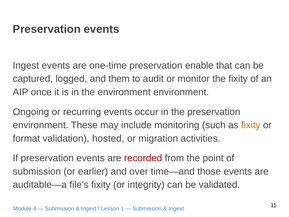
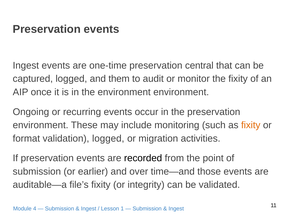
enable: enable -> central (199, 65)
validation hosted: hosted -> logged (108, 138)
recorded colour: red -> black (143, 158)
